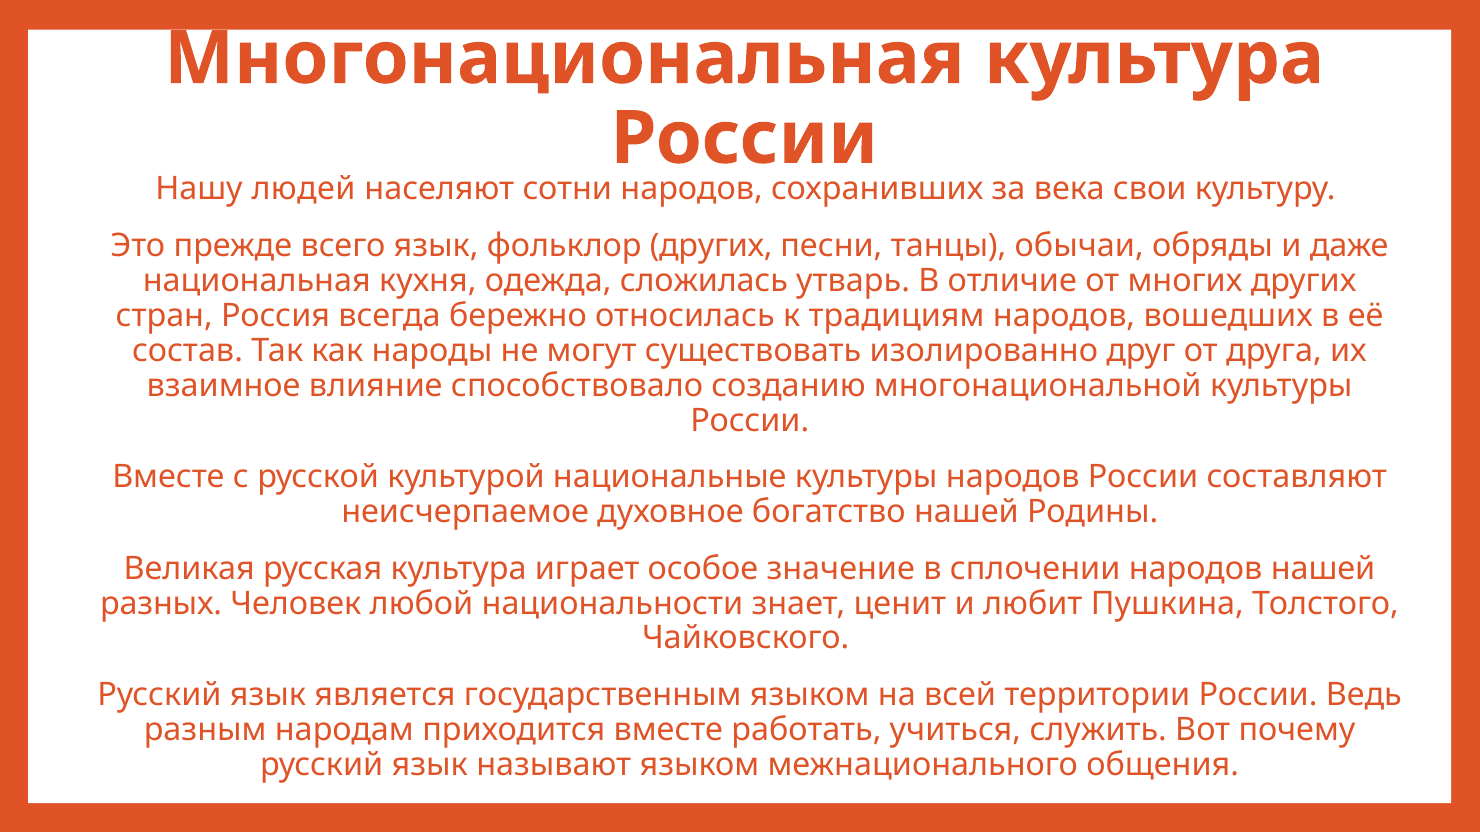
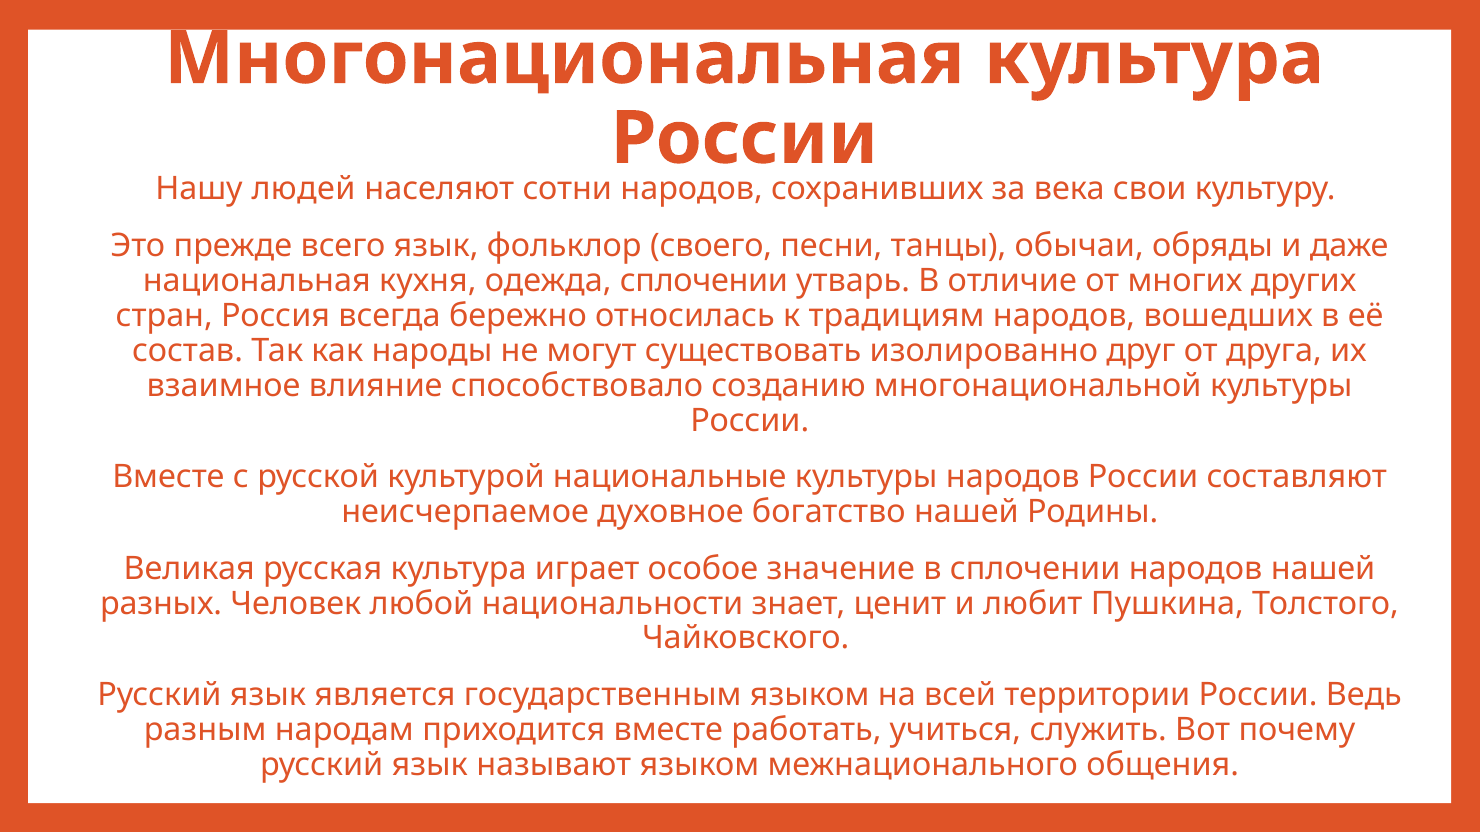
фольклор других: других -> своего (711, 246)
одежда сложилась: сложилась -> сплочении (704, 281)
